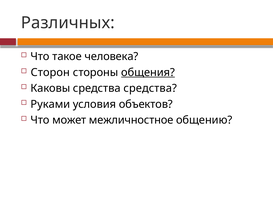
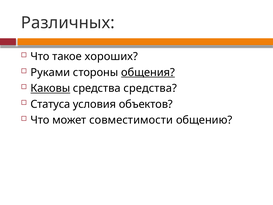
человека: человека -> хороших (111, 56)
Сторон: Сторон -> Руками (50, 72)
Каковы underline: none -> present (50, 88)
Руками: Руками -> Статуса (50, 104)
межличностное: межличностное -> совместимости (131, 120)
